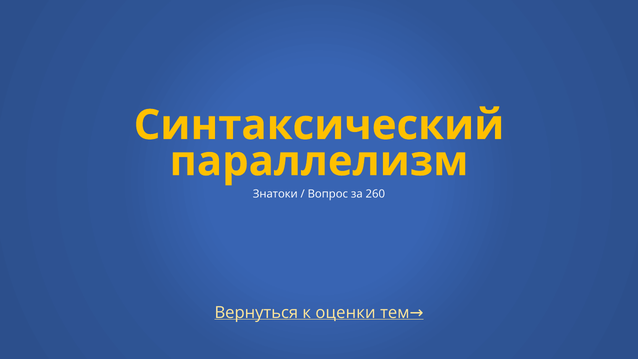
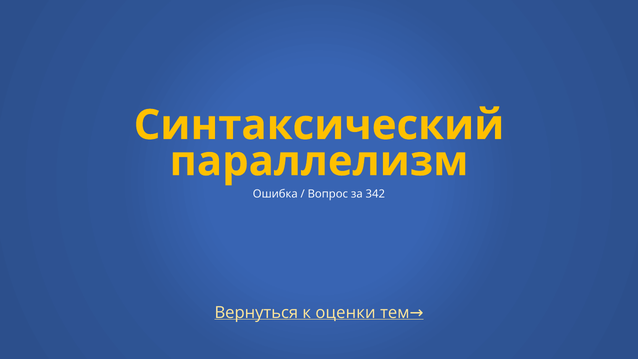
Знатоки: Знатоки -> Ошибка (275, 194)
260: 260 -> 342 (375, 194)
